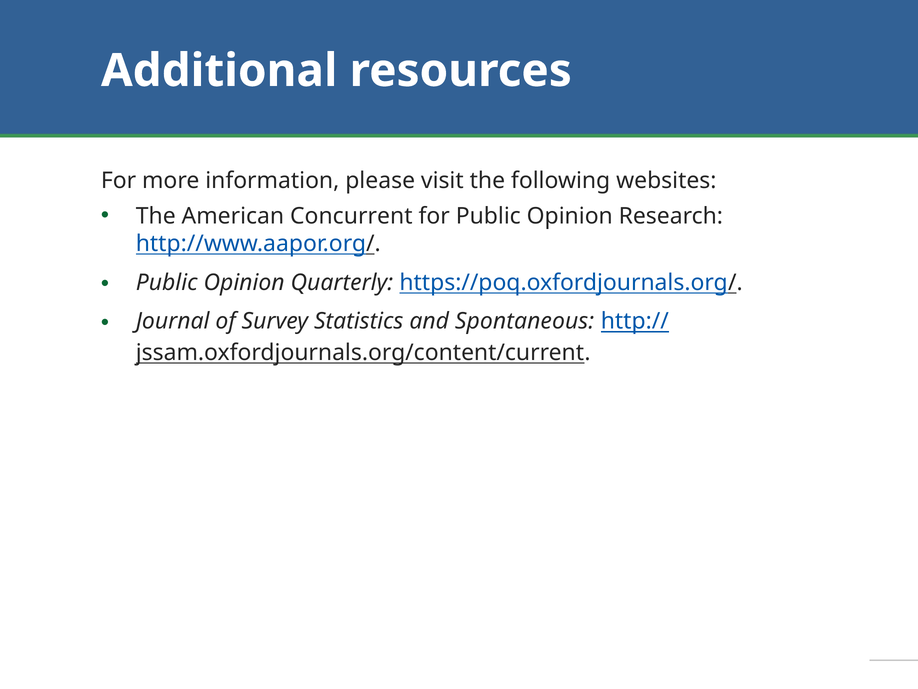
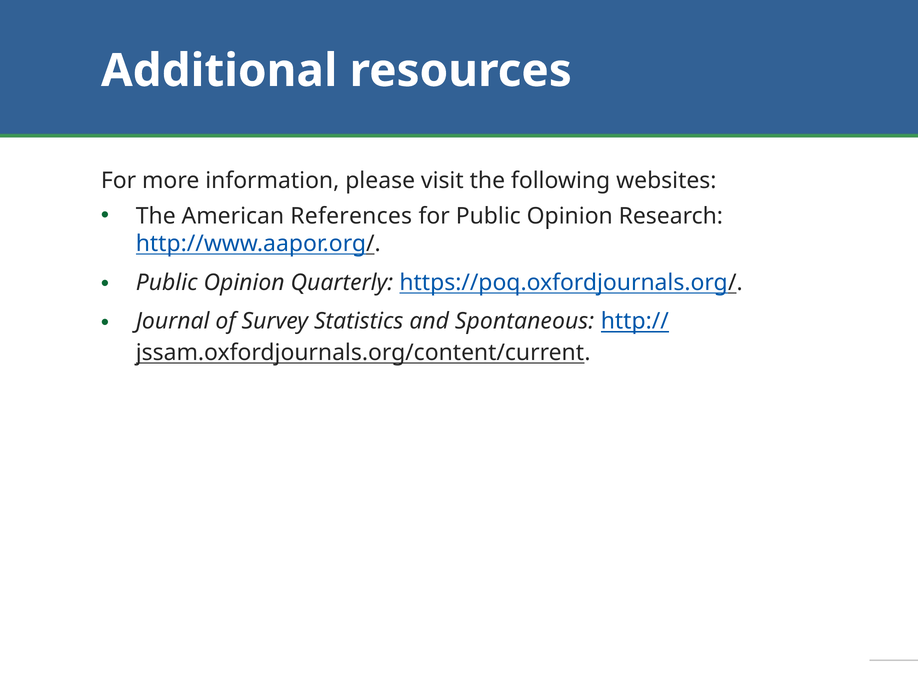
Concurrent: Concurrent -> References (351, 216)
